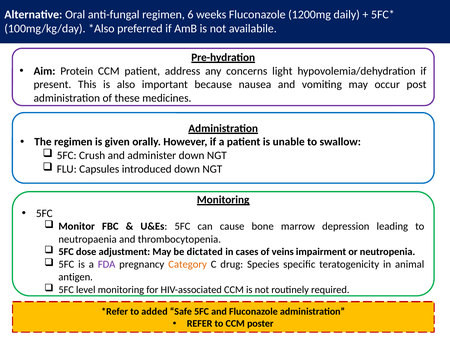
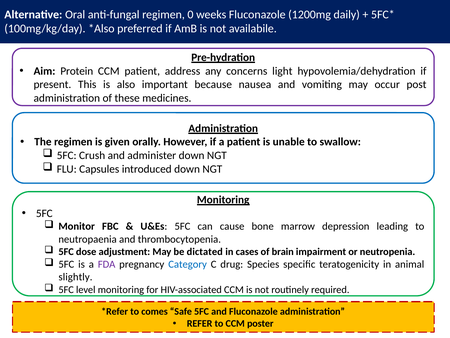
6: 6 -> 0 (190, 14)
veins: veins -> brain (283, 251)
Category colour: orange -> blue (188, 264)
antigen: antigen -> slightly (75, 277)
added: added -> comes (155, 311)
